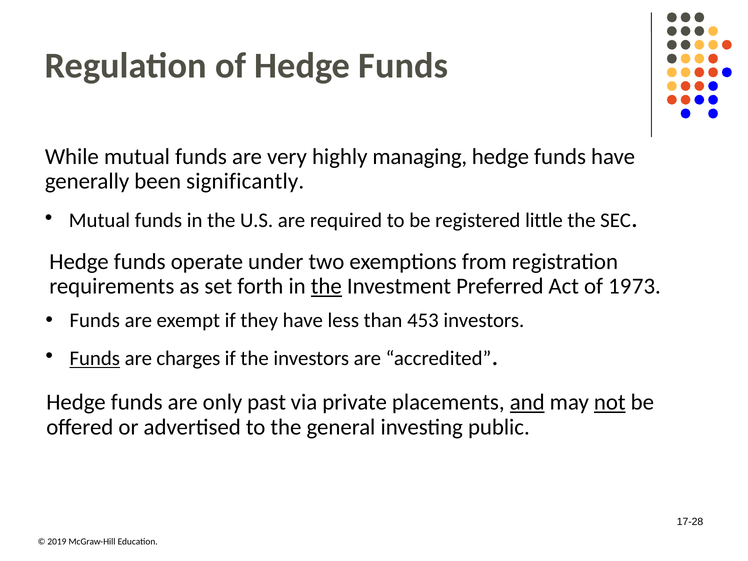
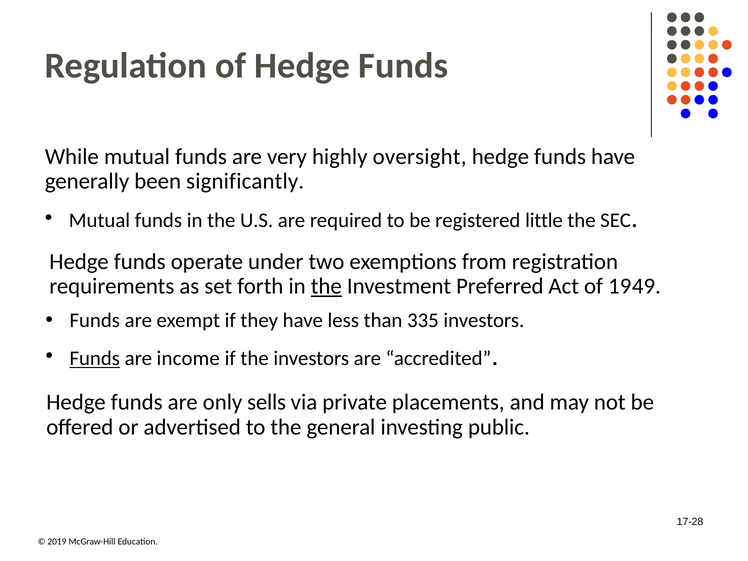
managing: managing -> oversight (420, 157)
73: 73 -> 49 (646, 286)
453: 453 -> 335 (423, 320)
charges: charges -> income (188, 358)
past: past -> sells (267, 402)
and underline: present -> none (527, 402)
not underline: present -> none (610, 402)
